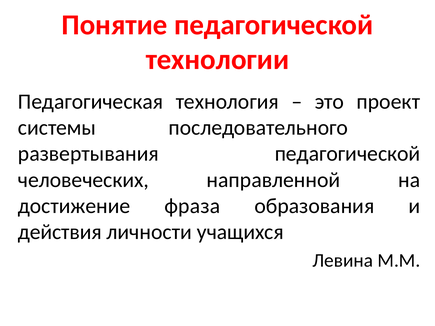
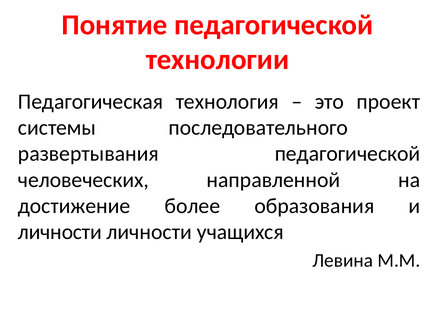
фраза: фраза -> более (192, 206)
действия: действия -> личности (60, 232)
